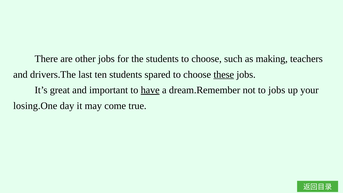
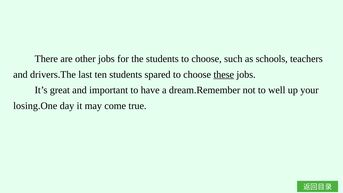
making: making -> schools (272, 59)
have underline: present -> none (150, 90)
to jobs: jobs -> well (277, 90)
